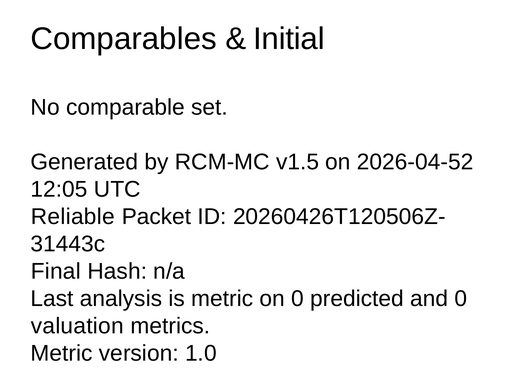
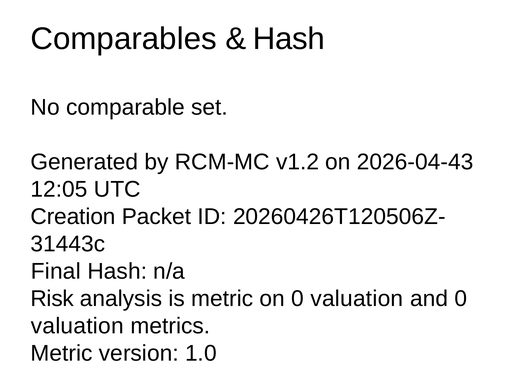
Initial: Initial -> Hash (289, 39)
v1.5: v1.5 -> v1.2 (298, 162)
2026-04-52: 2026-04-52 -> 2026-04-43 (415, 162)
Reliable: Reliable -> Creation (73, 217)
Last: Last -> Risk (52, 299)
on 0 predicted: predicted -> valuation (357, 299)
